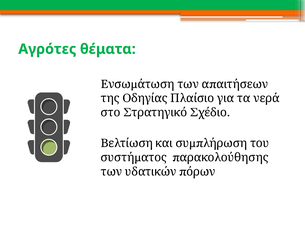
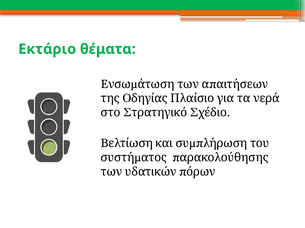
Αγρότες: Αγρότες -> Εκτάριο (47, 49)
